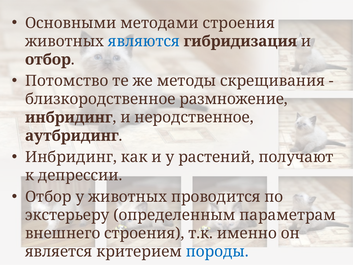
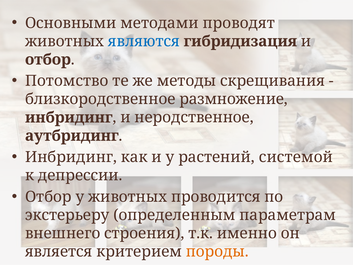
методами строения: строения -> проводят (239, 23)
получают: получают -> системой (296, 157)
породы colour: blue -> orange (217, 251)
